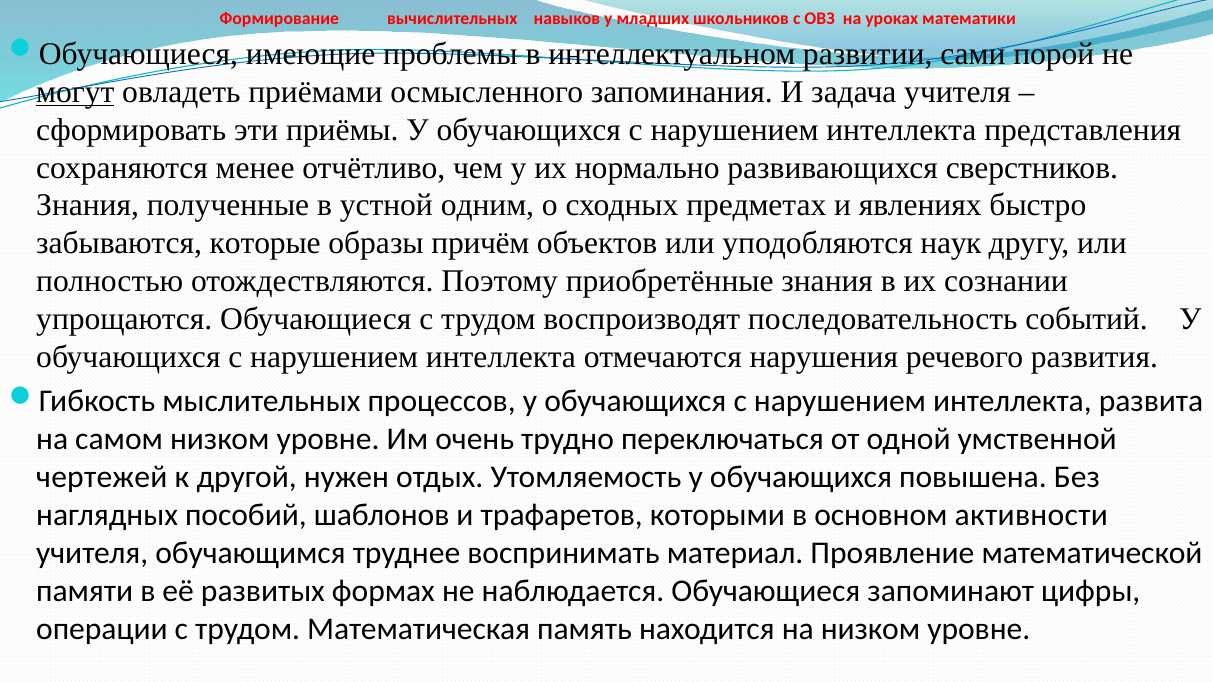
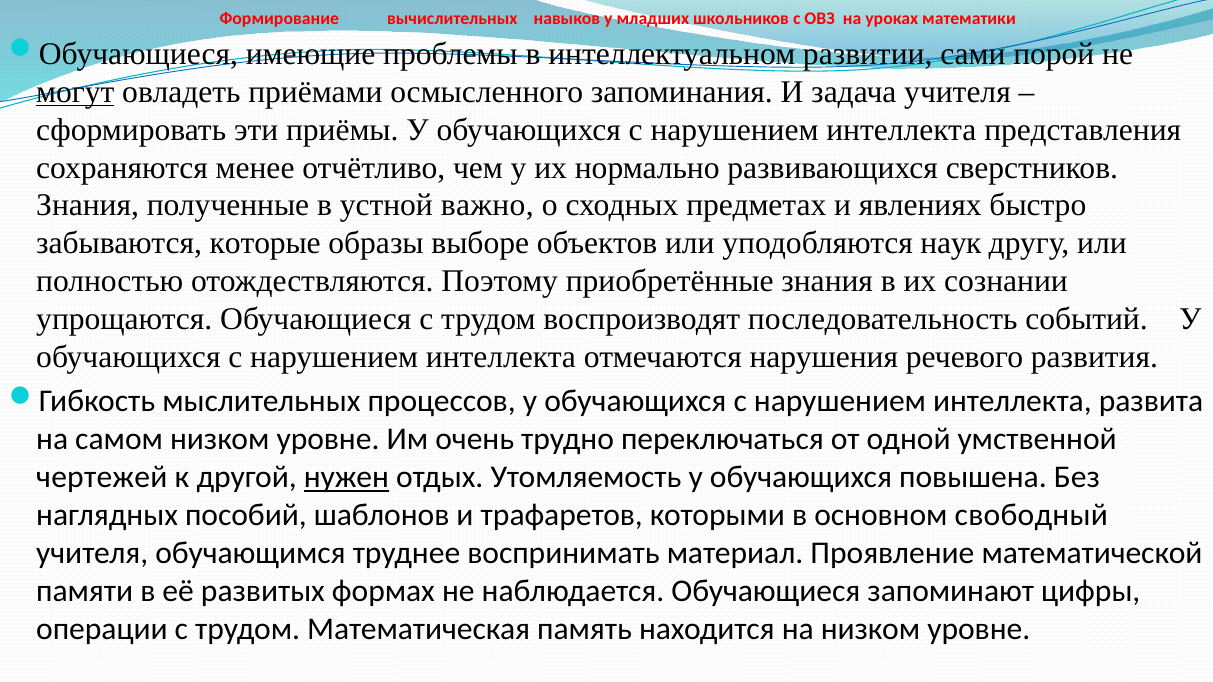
одним: одним -> важно (487, 206)
причём: причём -> выборе (480, 244)
нужен underline: none -> present (346, 477)
активности: активности -> свободный (1031, 515)
